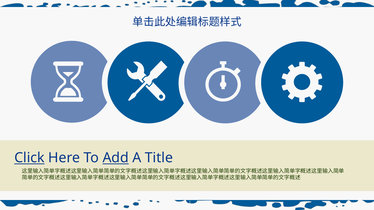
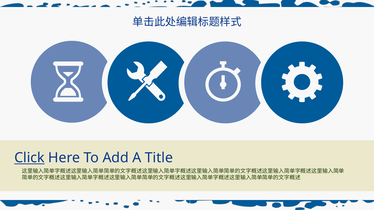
Add underline: present -> none (116, 158)
